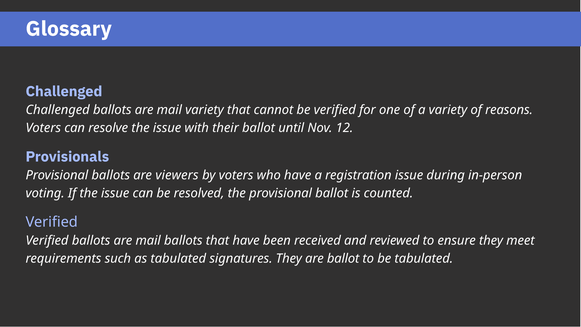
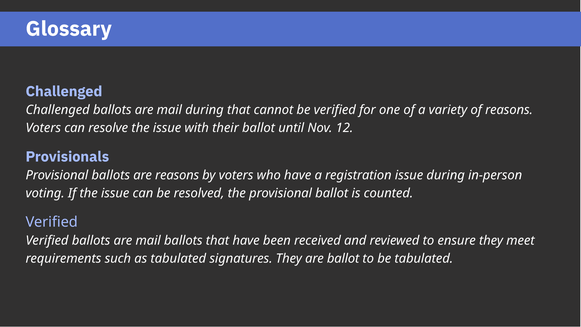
mail variety: variety -> during (204, 110)
are viewers: viewers -> reasons (177, 175)
